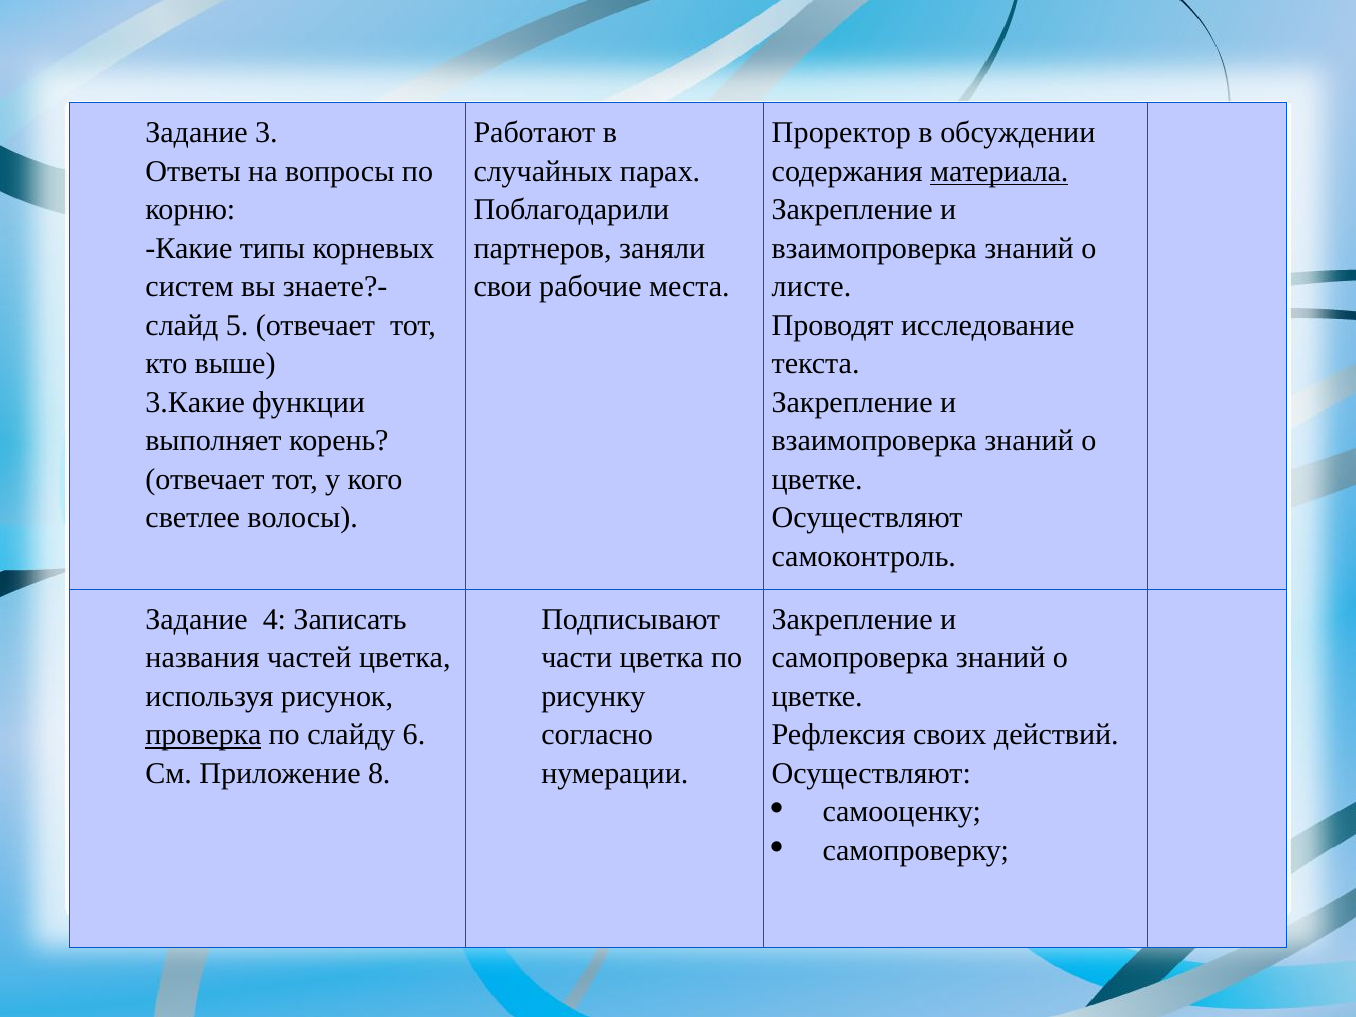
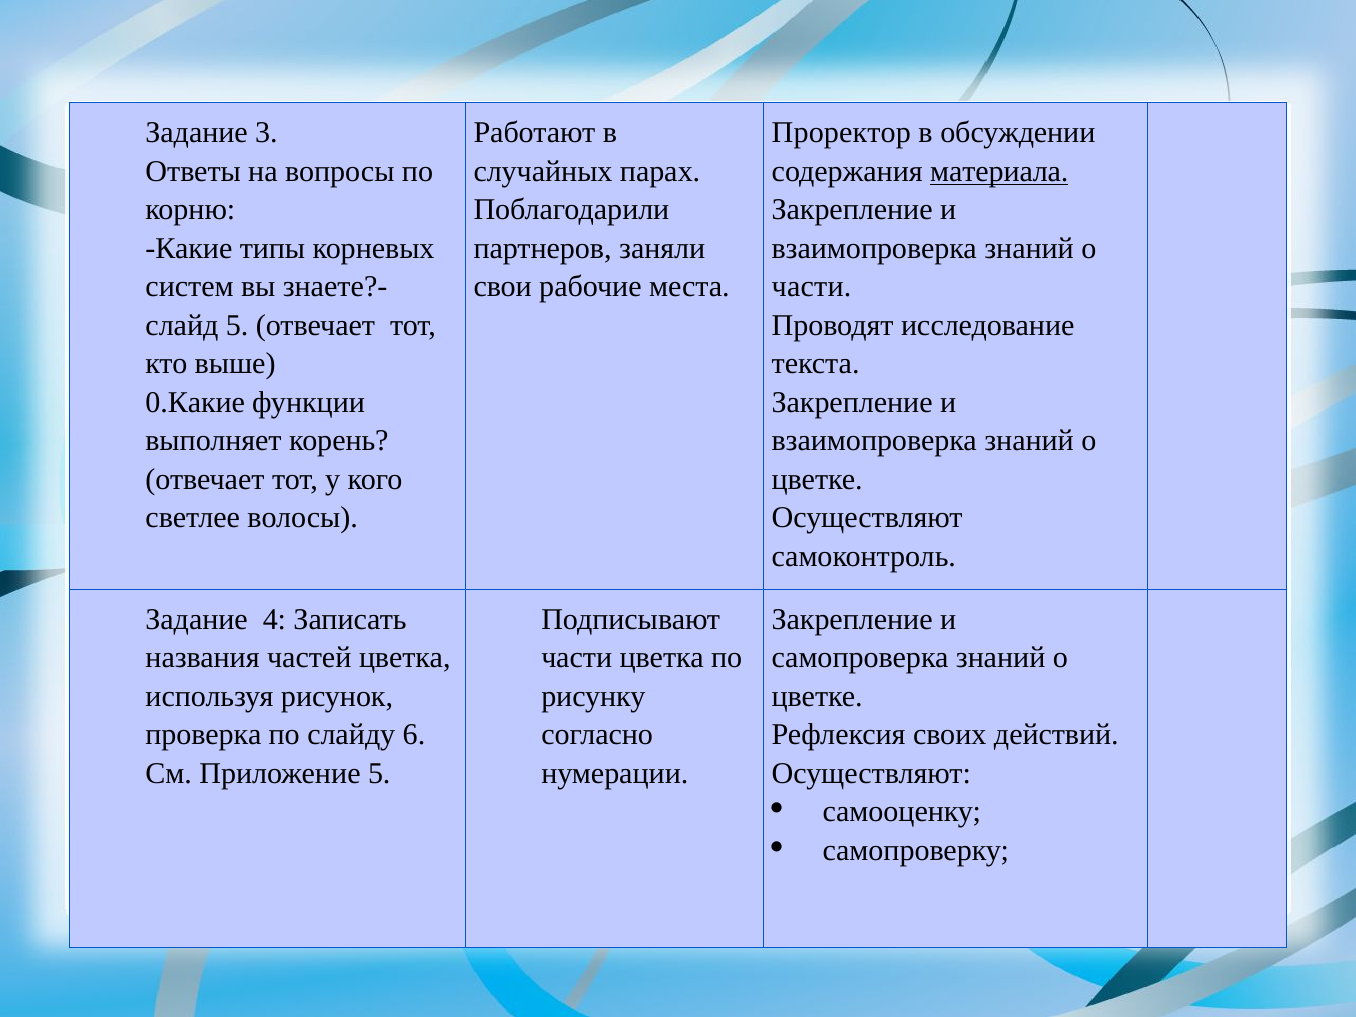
листе: листе -> части (812, 287)
3.Какие: 3.Какие -> 0.Какие (195, 402)
проверка underline: present -> none (203, 735)
Приложение 8: 8 -> 5 (379, 773)
